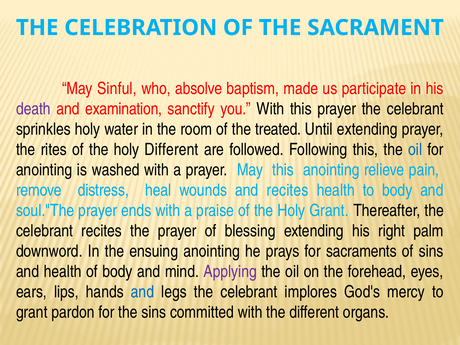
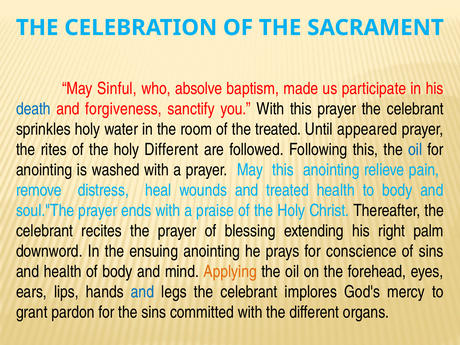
death colour: purple -> blue (33, 109)
examination: examination -> forgiveness (124, 109)
Until extending: extending -> appeared (367, 129)
and recites: recites -> treated (288, 190)
Holy Grant: Grant -> Christ (329, 211)
sacraments: sacraments -> conscience (361, 251)
Applying colour: purple -> orange (230, 271)
